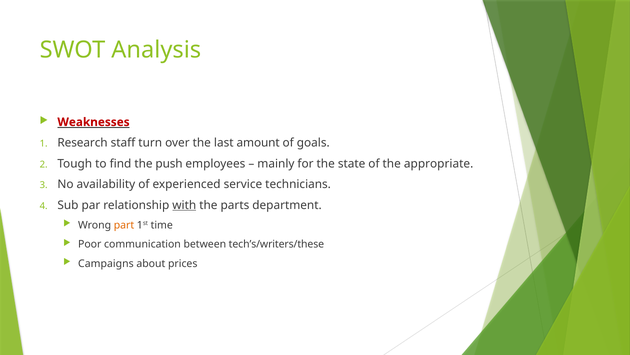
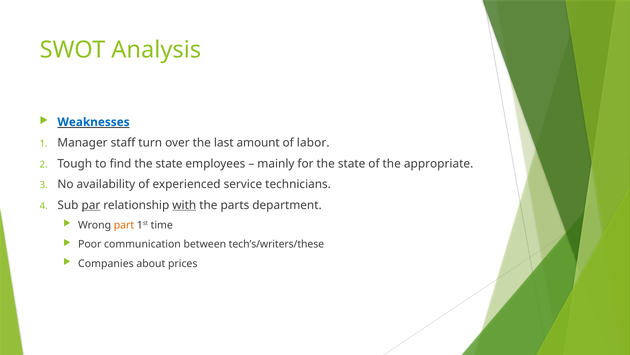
Weaknesses colour: red -> blue (94, 122)
Research: Research -> Manager (83, 143)
goals: goals -> labor (313, 143)
find the push: push -> state (169, 163)
par underline: none -> present (91, 205)
Campaigns: Campaigns -> Companies (106, 263)
